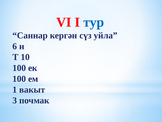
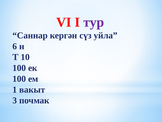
тур colour: blue -> purple (94, 22)
